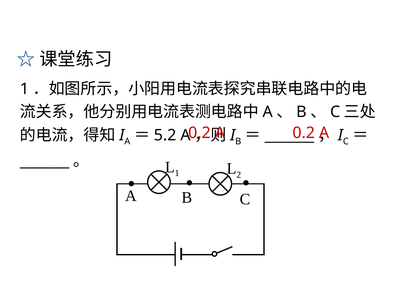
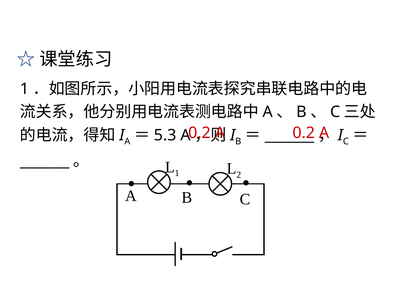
5.2: 5.2 -> 5.3 (165, 136)
